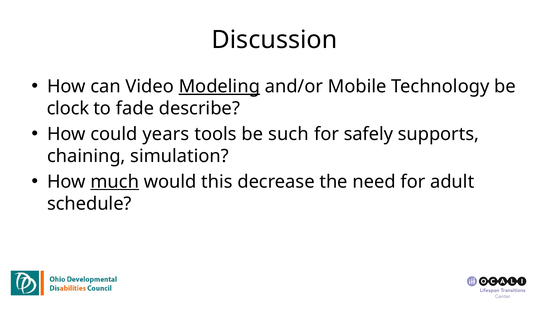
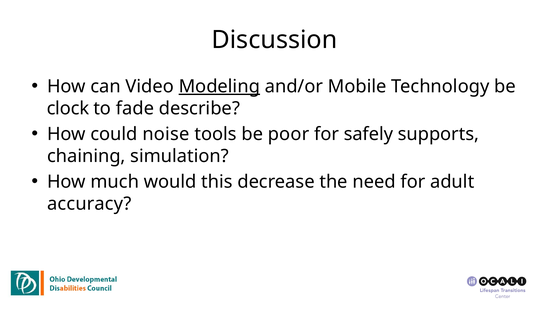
years: years -> noise (166, 134)
such: such -> poor (289, 134)
much underline: present -> none (115, 182)
schedule: schedule -> accuracy (89, 204)
